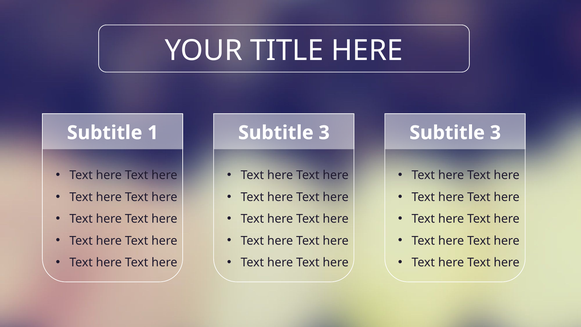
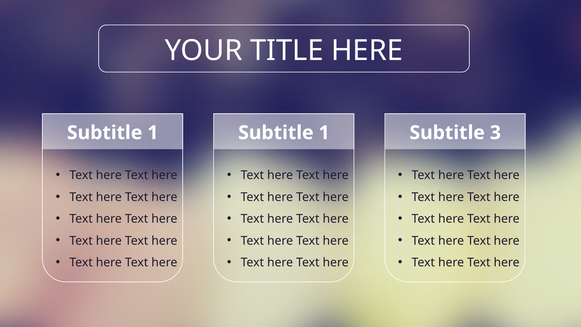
3: 3 -> 1 (324, 133)
